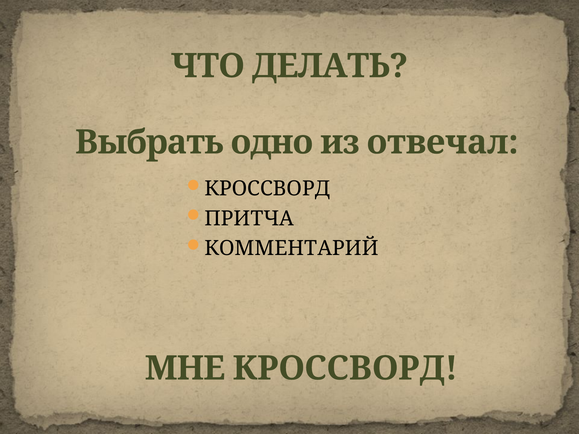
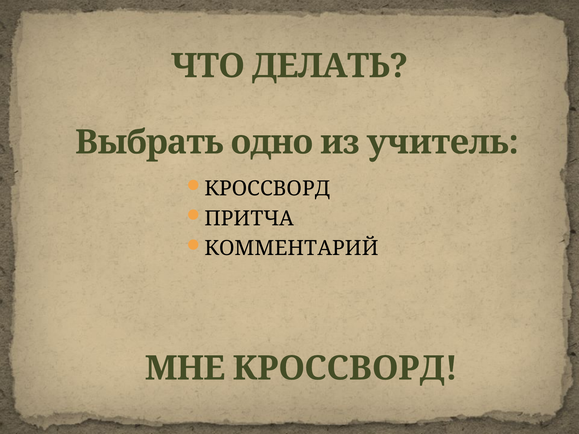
отвечал: отвечал -> учитель (443, 142)
